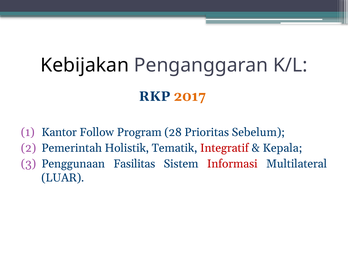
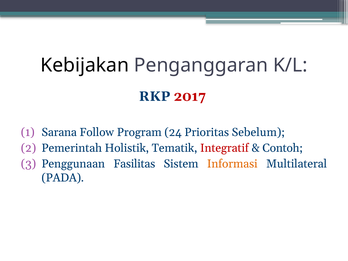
2017 colour: orange -> red (190, 96)
Kantor: Kantor -> Sarana (59, 132)
28: 28 -> 24 (173, 132)
Kepala: Kepala -> Contoh (283, 148)
Informasi colour: red -> orange (232, 164)
LUAR: LUAR -> PADA (63, 178)
